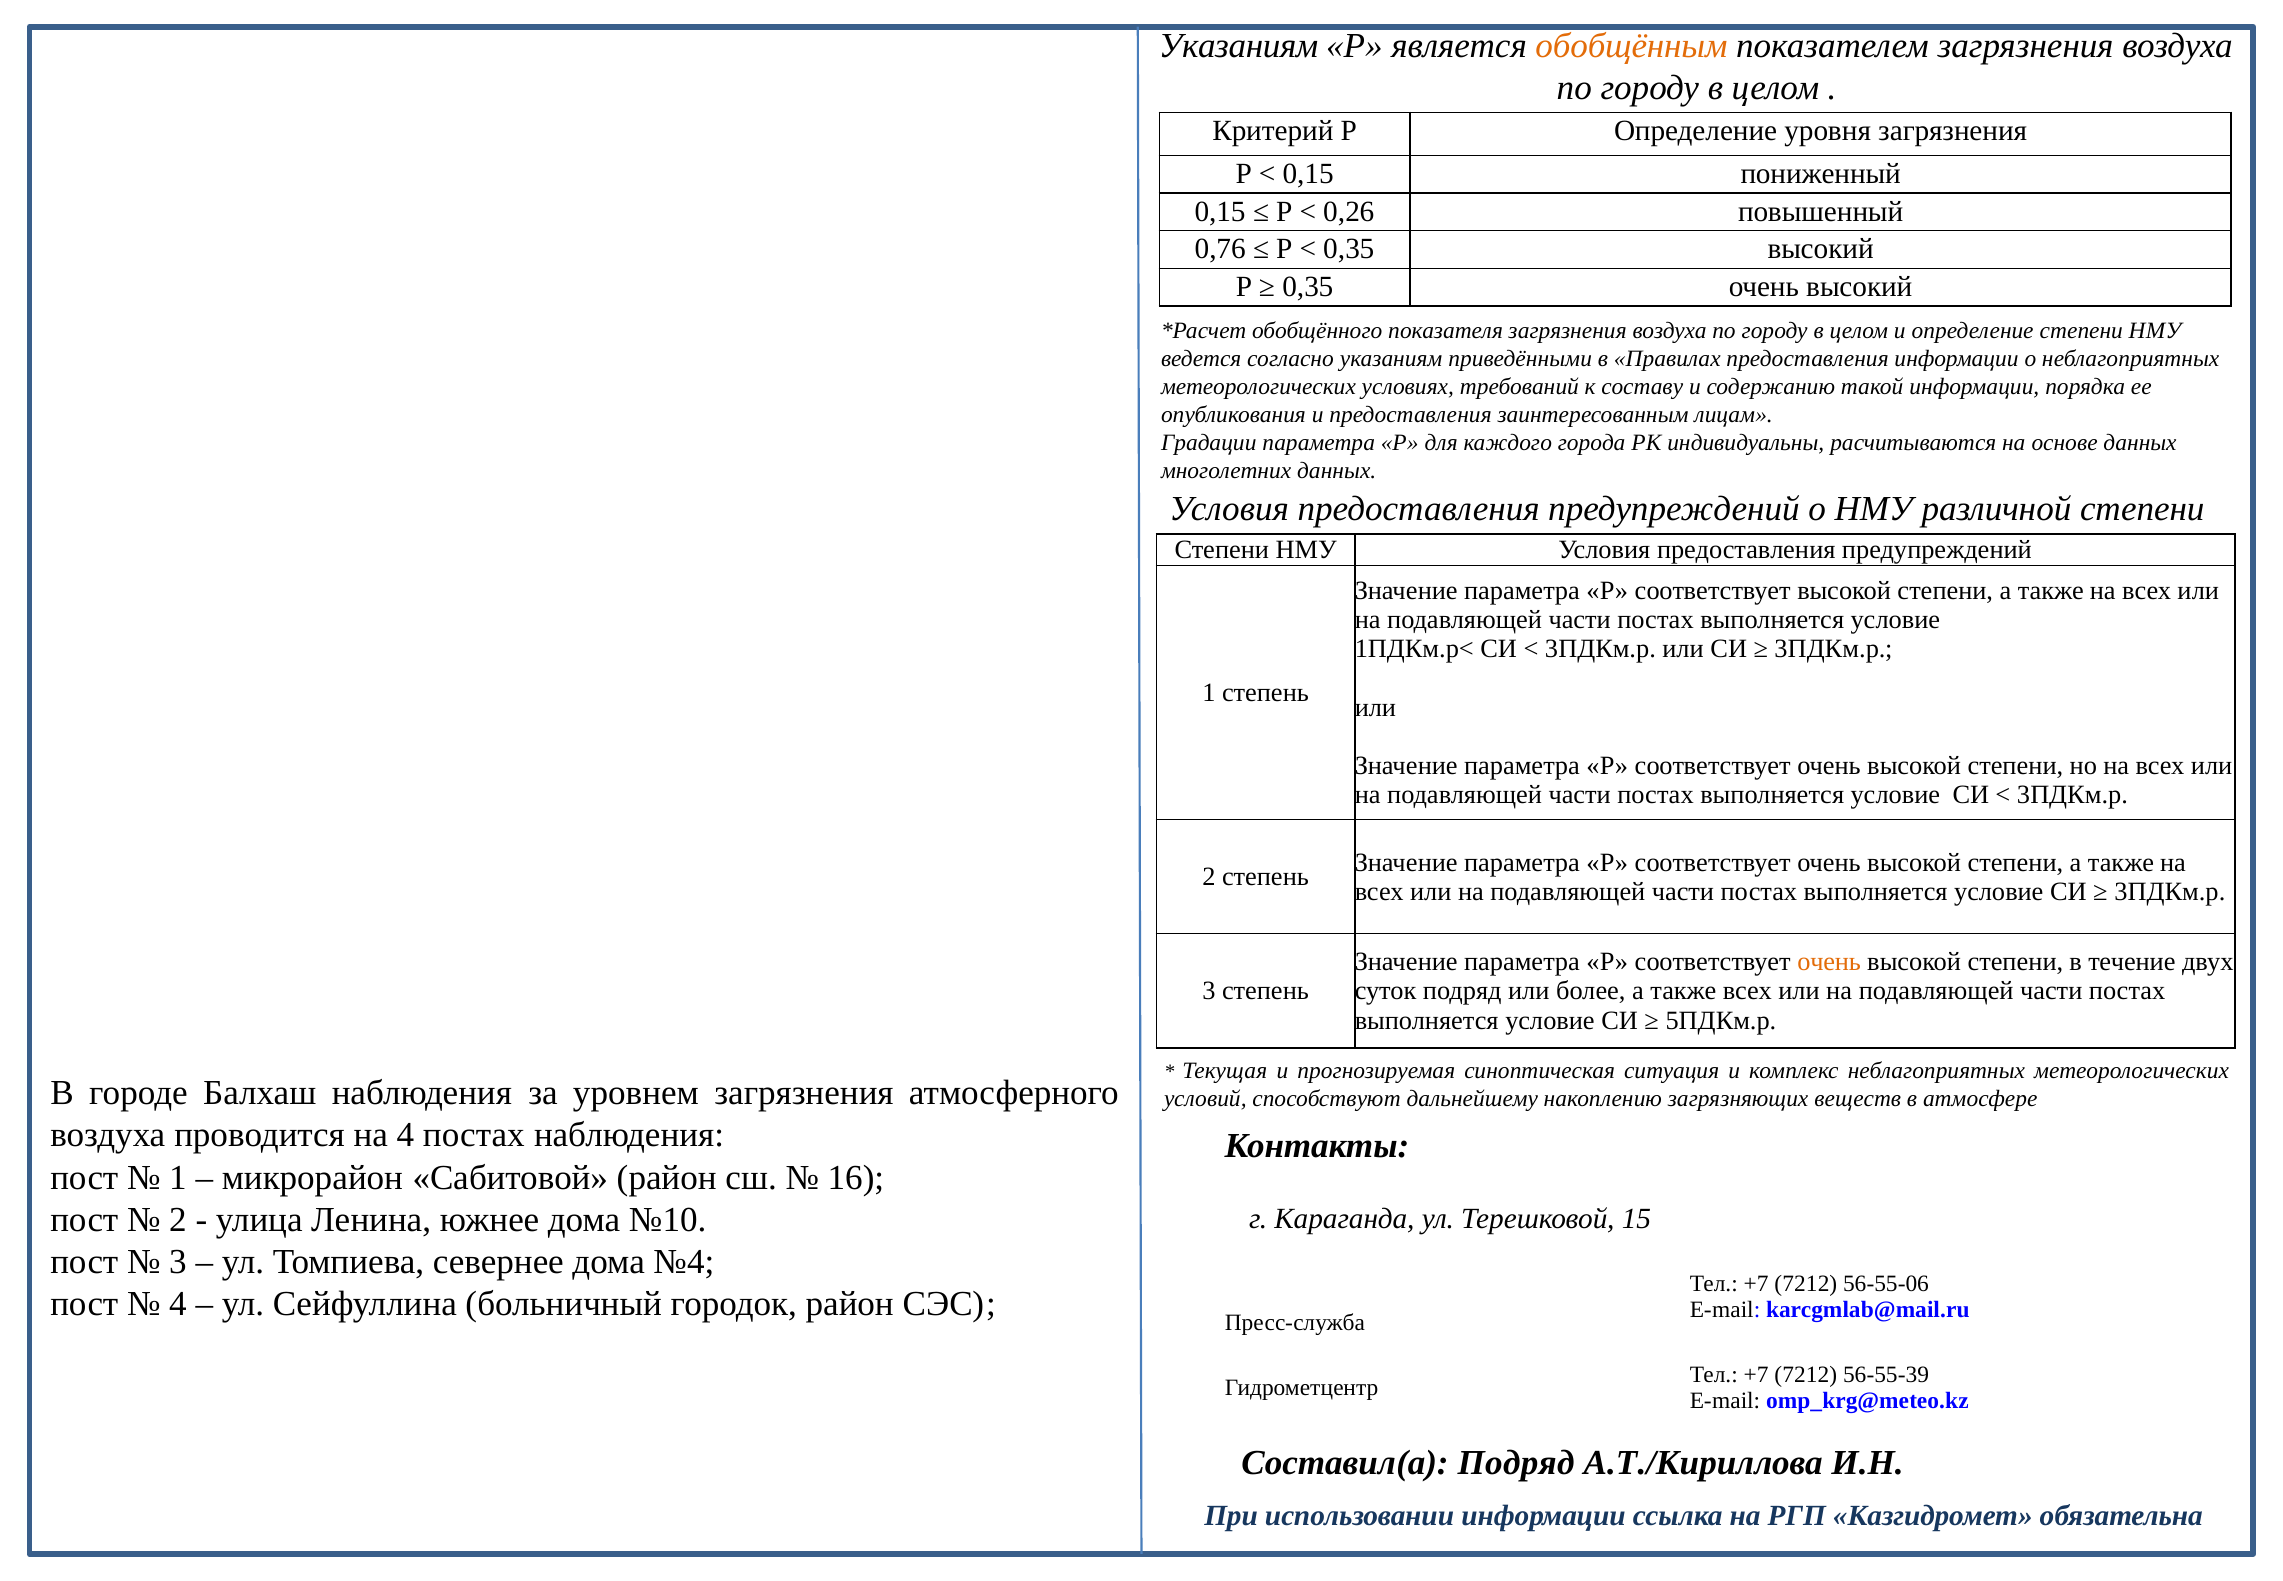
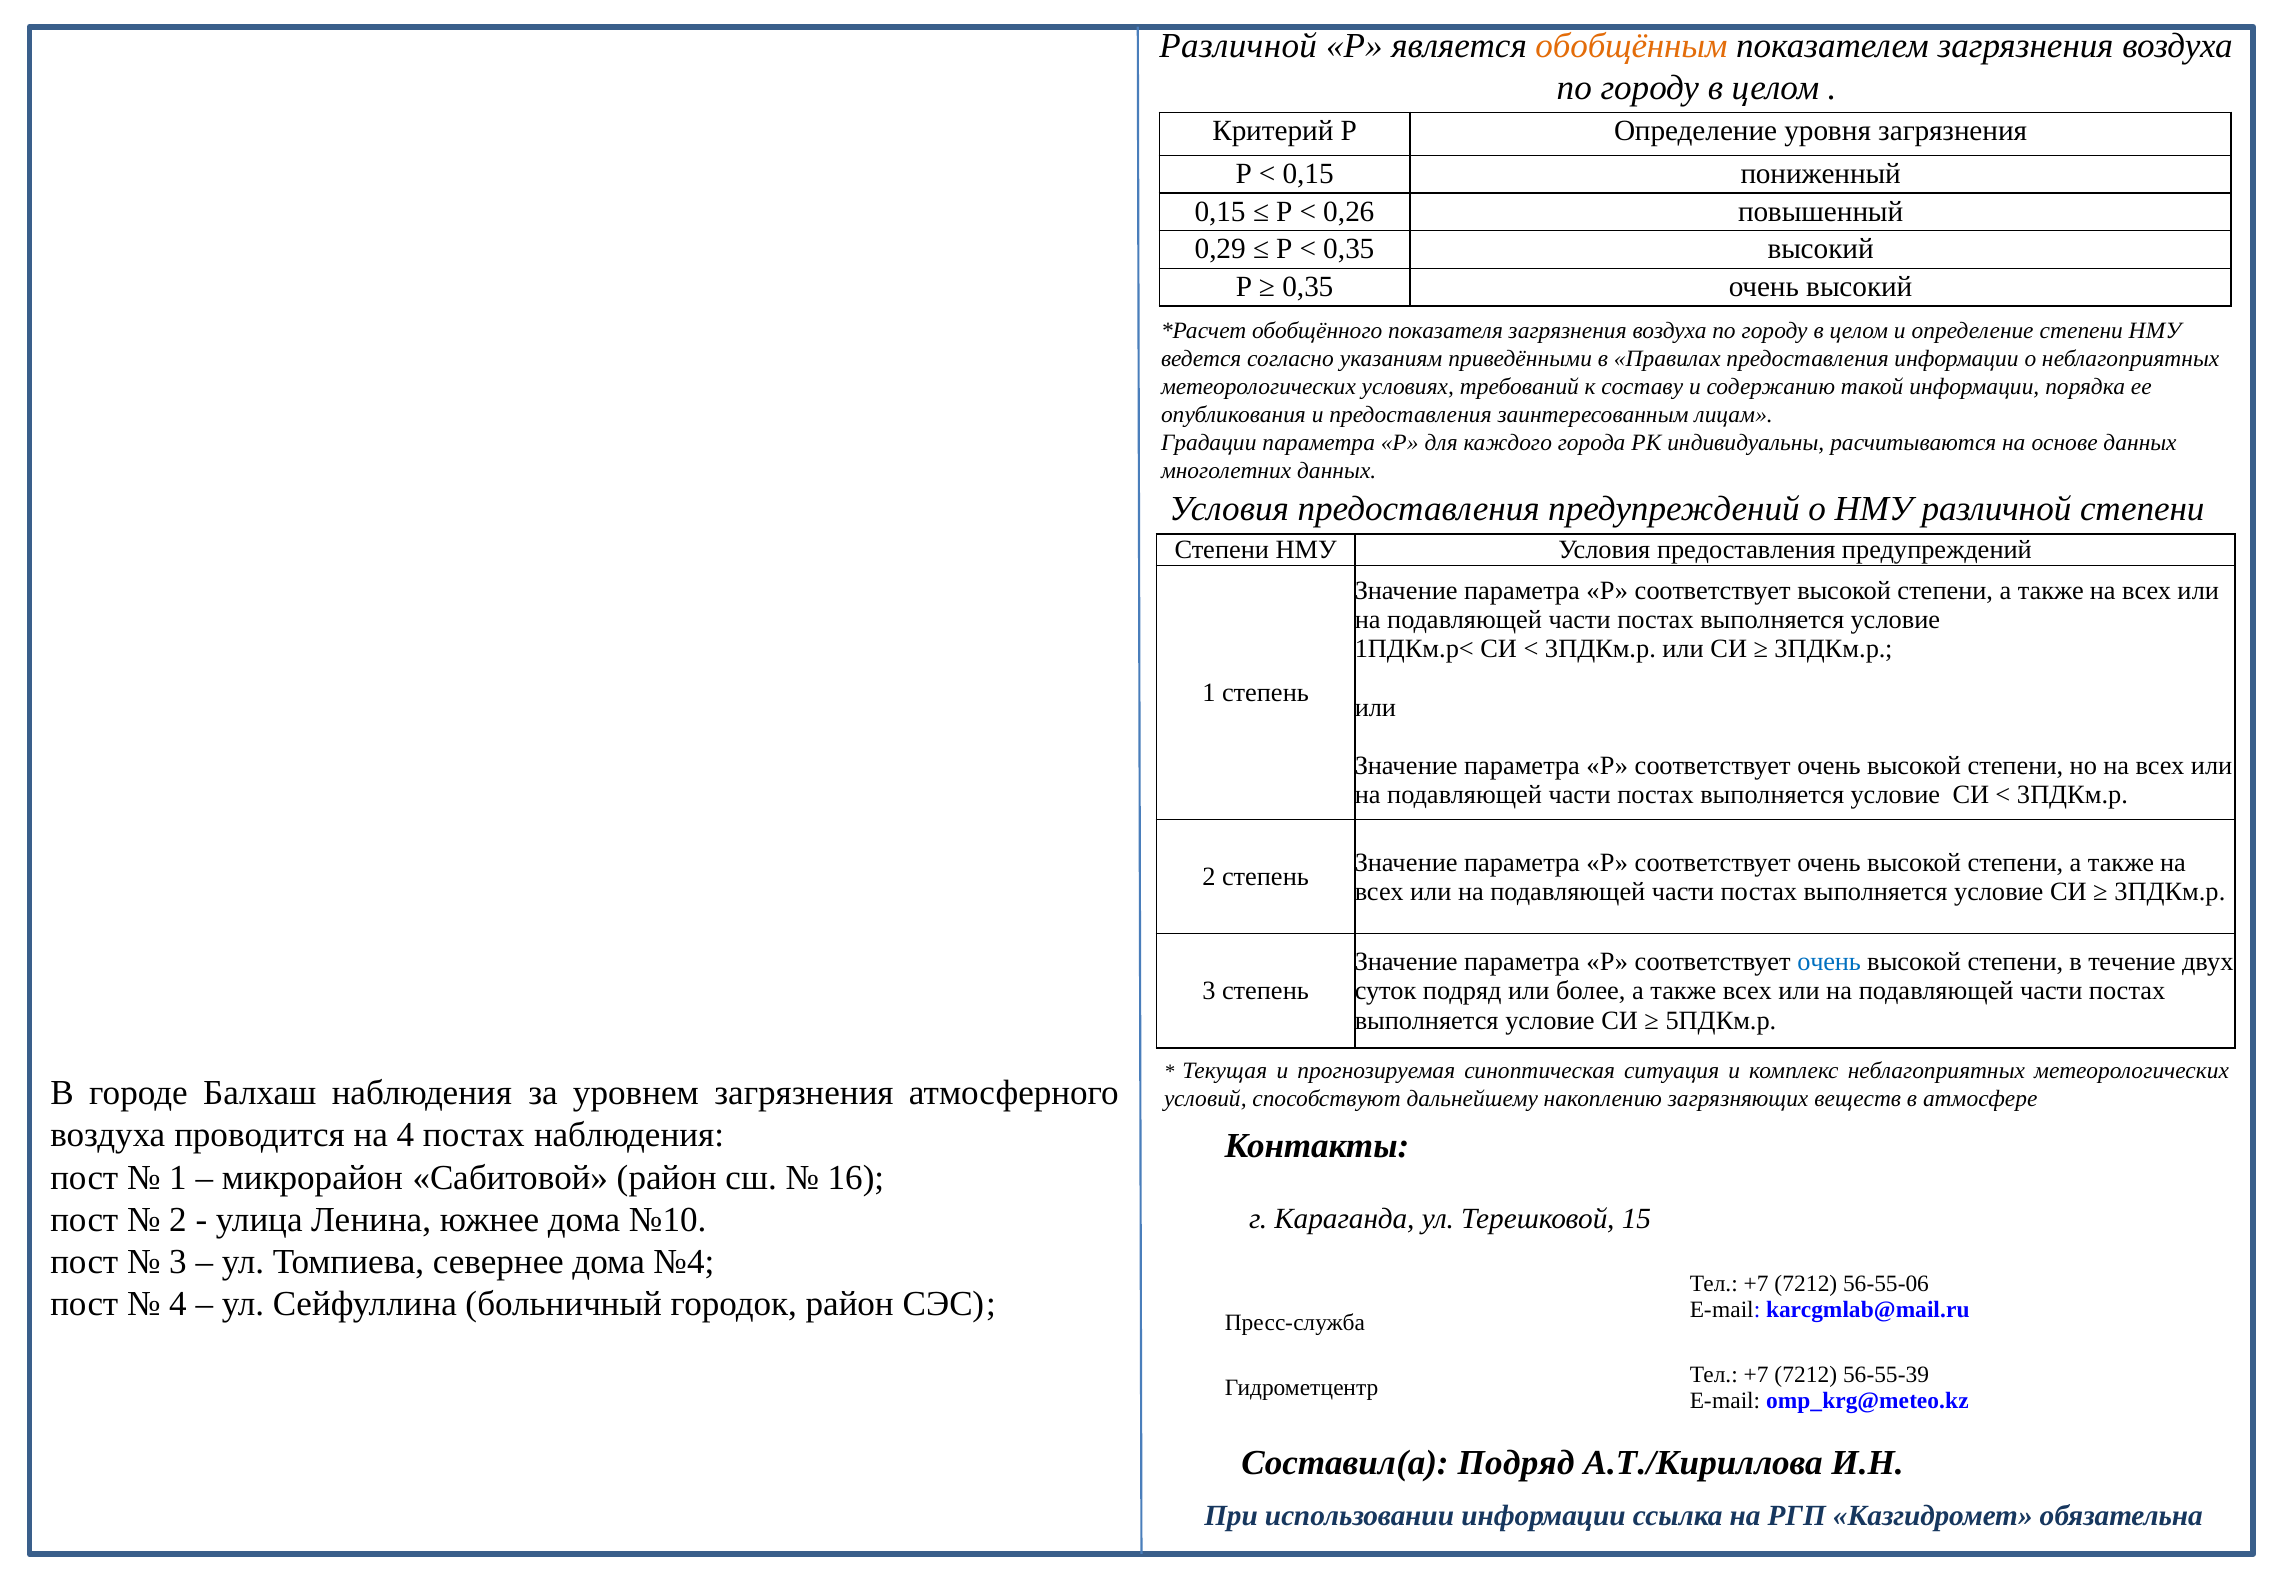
Указаниям: Указаниям -> Различной (1238, 46)
0,76: 0,76 -> 0,29 (1220, 249)
очень colour: orange -> blue (1829, 962)
